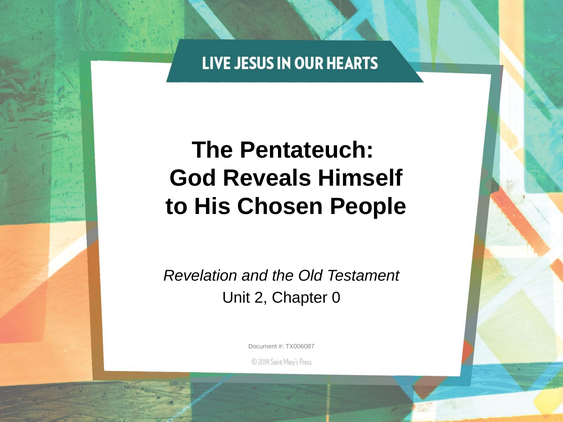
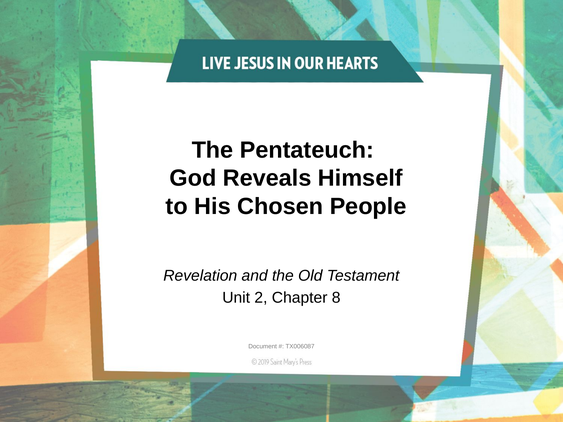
0: 0 -> 8 (336, 298)
